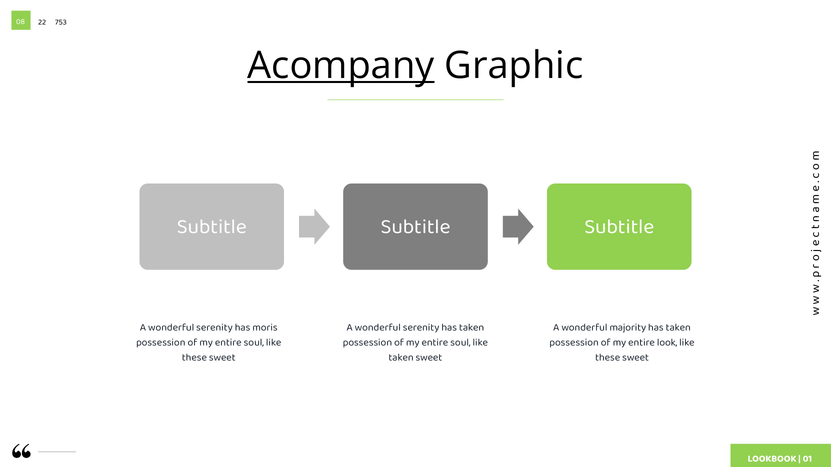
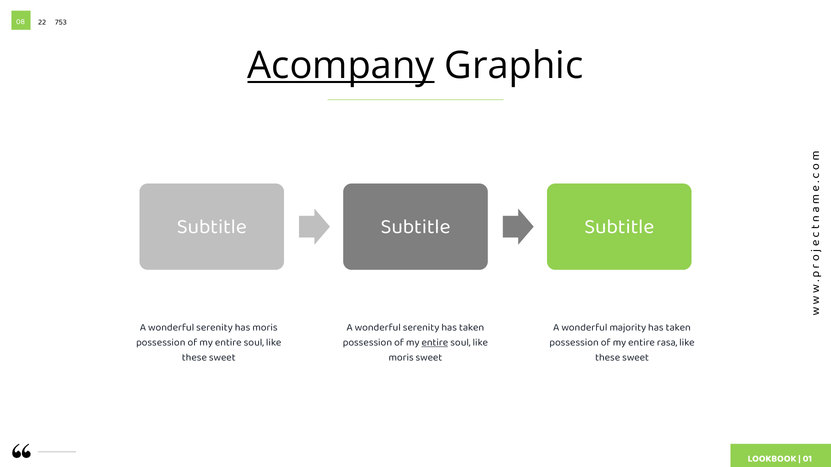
entire underline: none -> present (435, 342)
look: look -> rasa (667, 342)
taken: taken -> moris (401, 357)
